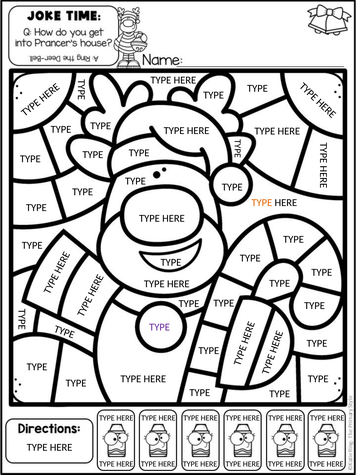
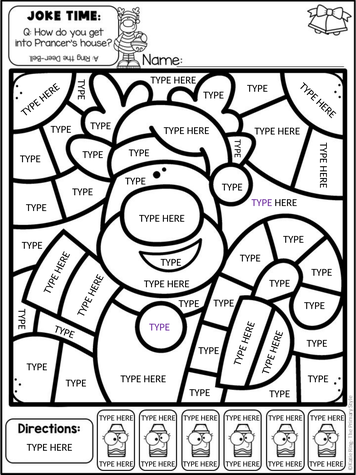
TYPE colour: orange -> purple (262, 203)
